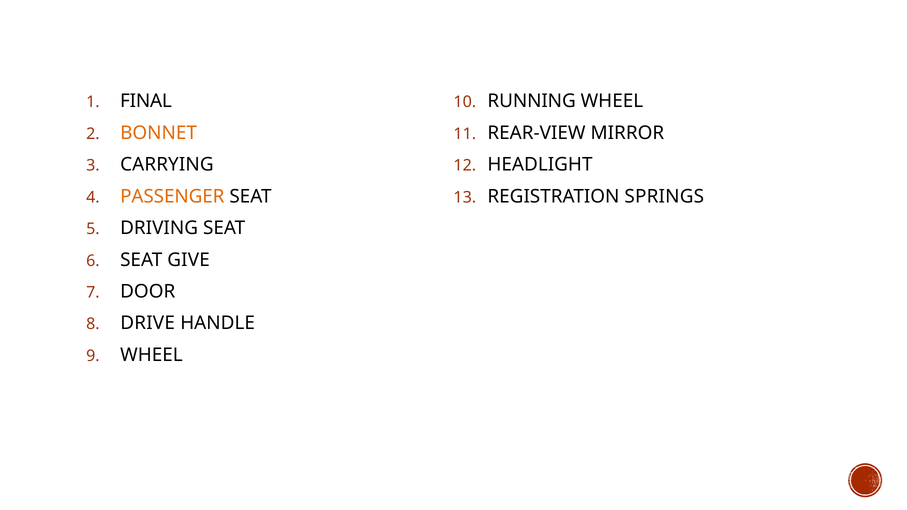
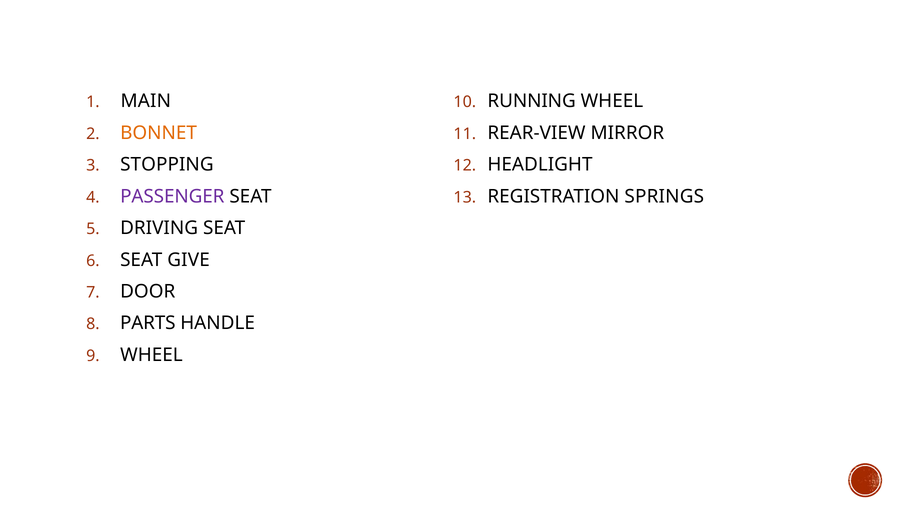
FINAL: FINAL -> MAIN (146, 101)
CARRYING: CARRYING -> STOPPING (167, 165)
PASSENGER colour: orange -> purple (172, 196)
DRIVE: DRIVE -> PARTS (148, 323)
